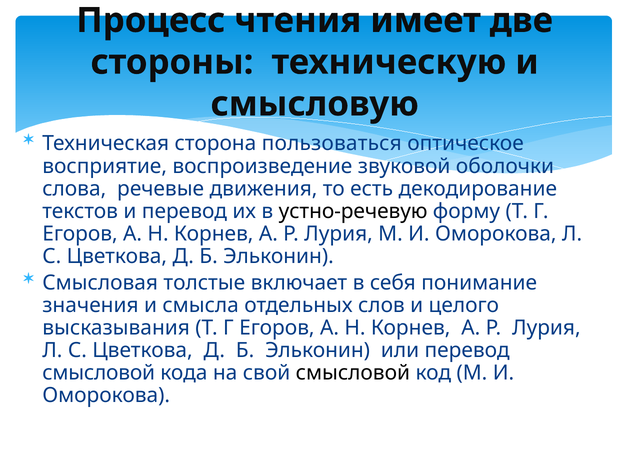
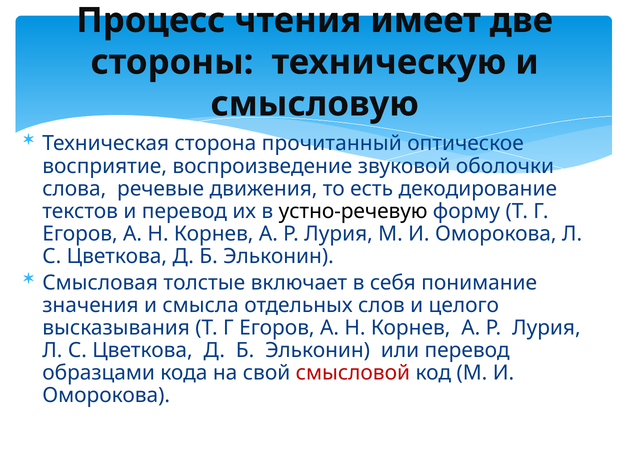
пользоваться: пользоваться -> прочитанный (332, 144)
смысловой: смысловой -> образцами (99, 373)
смысловой colour: black -> red (353, 373)
